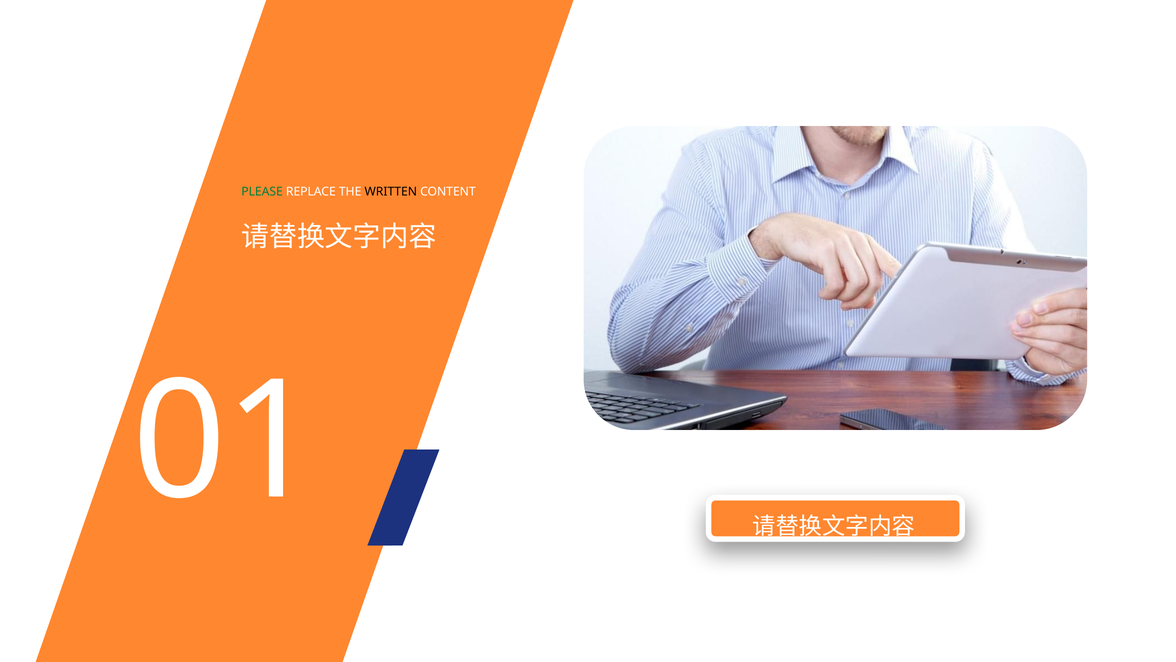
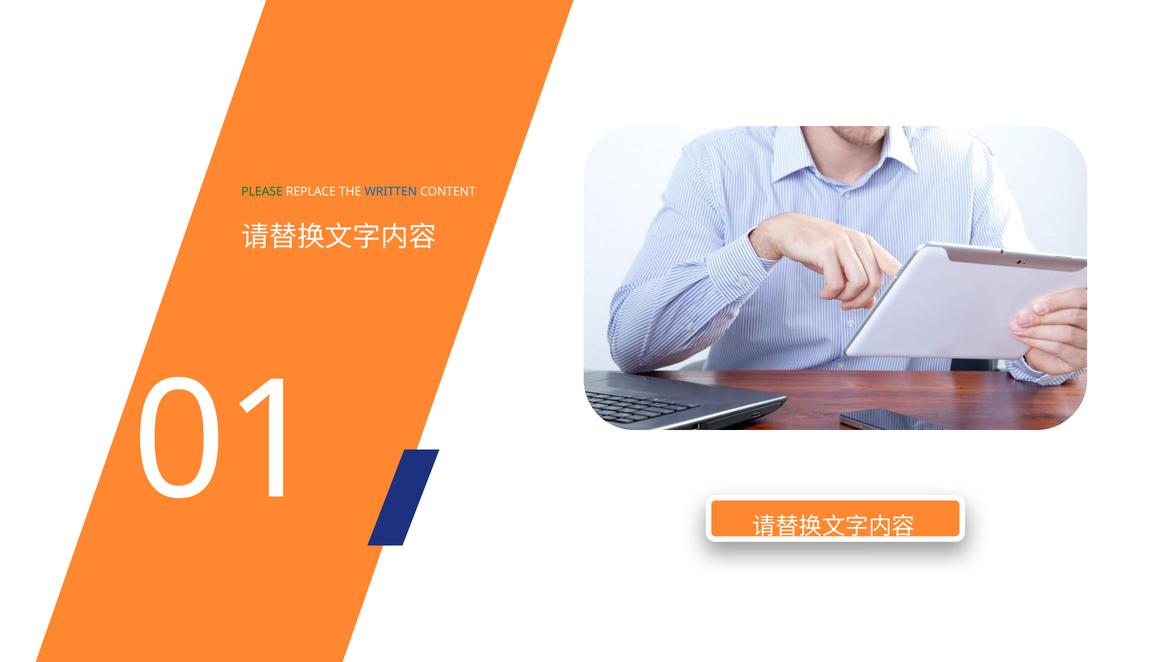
WRITTEN colour: black -> blue (391, 192)
